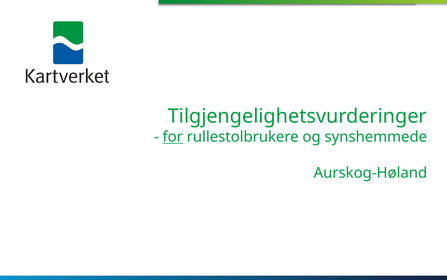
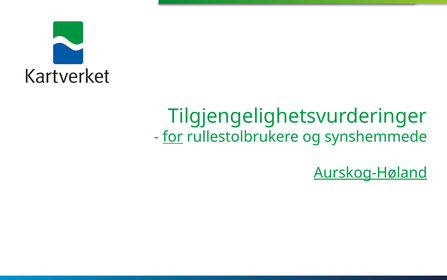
Aurskog-Høland underline: none -> present (370, 172)
